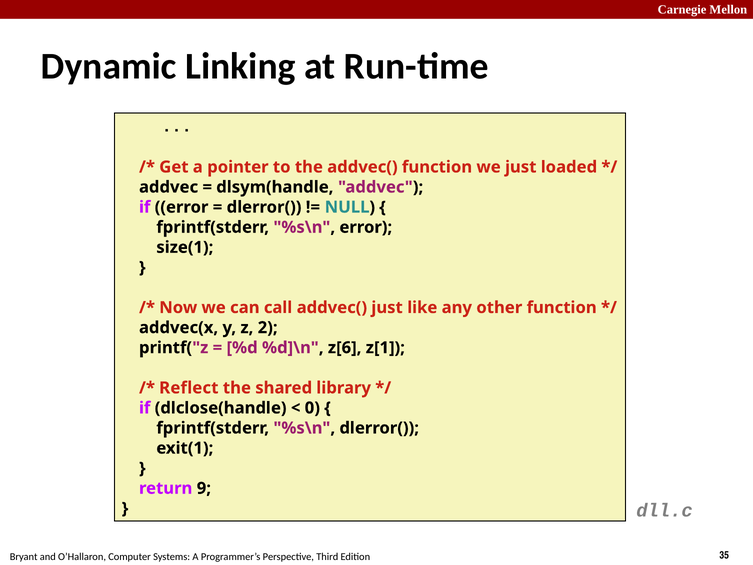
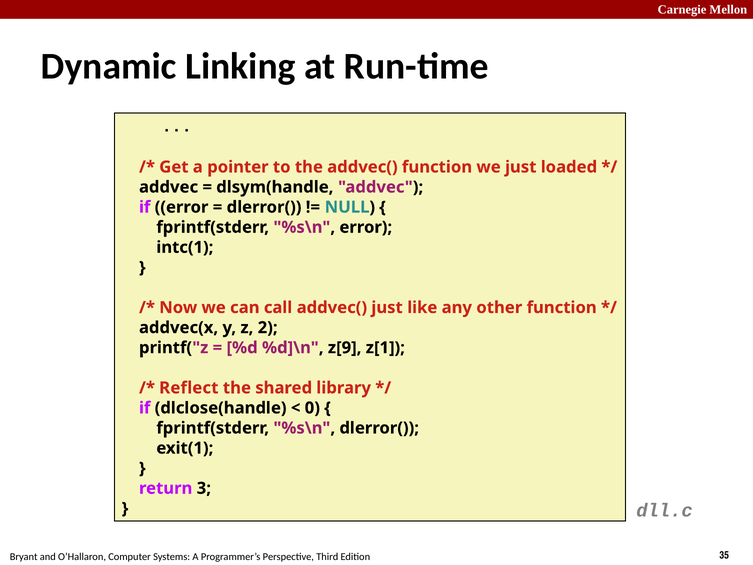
size(1: size(1 -> intc(1 (185, 247)
z[6: z[6 -> z[9 (345, 348)
9: 9 -> 3 (204, 488)
